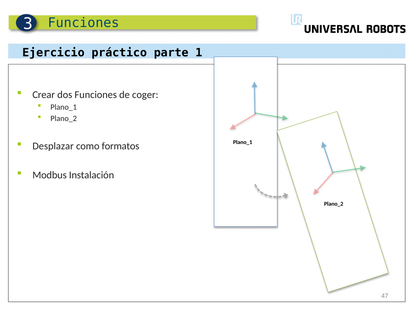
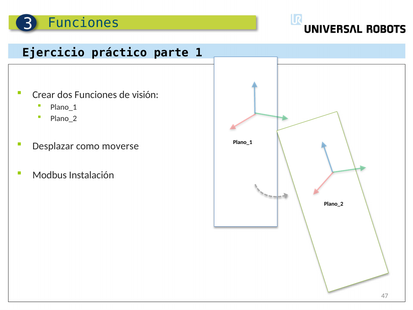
coger: coger -> visión (145, 95)
formatos: formatos -> moverse (120, 146)
